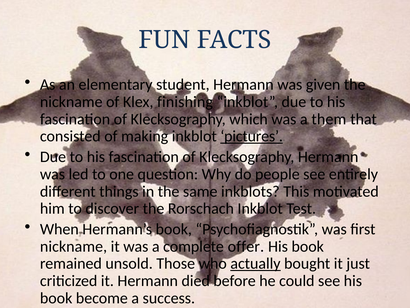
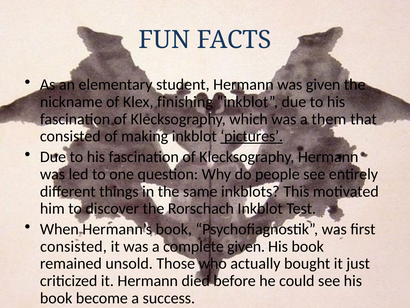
nickname: nickname -> consisted (73, 246)
complete offer: offer -> given (246, 246)
actually underline: present -> none (255, 263)
